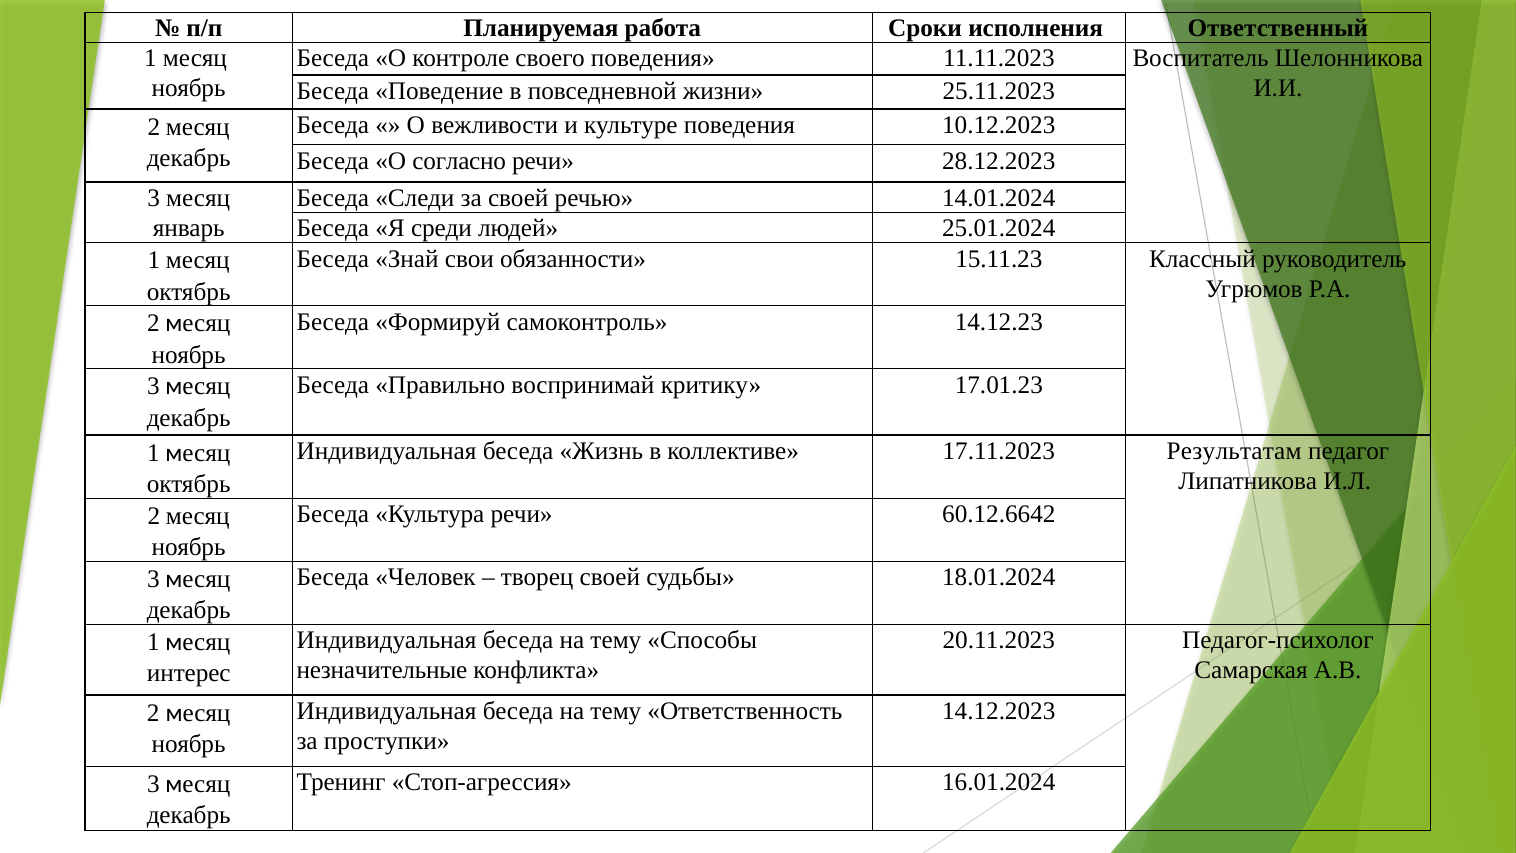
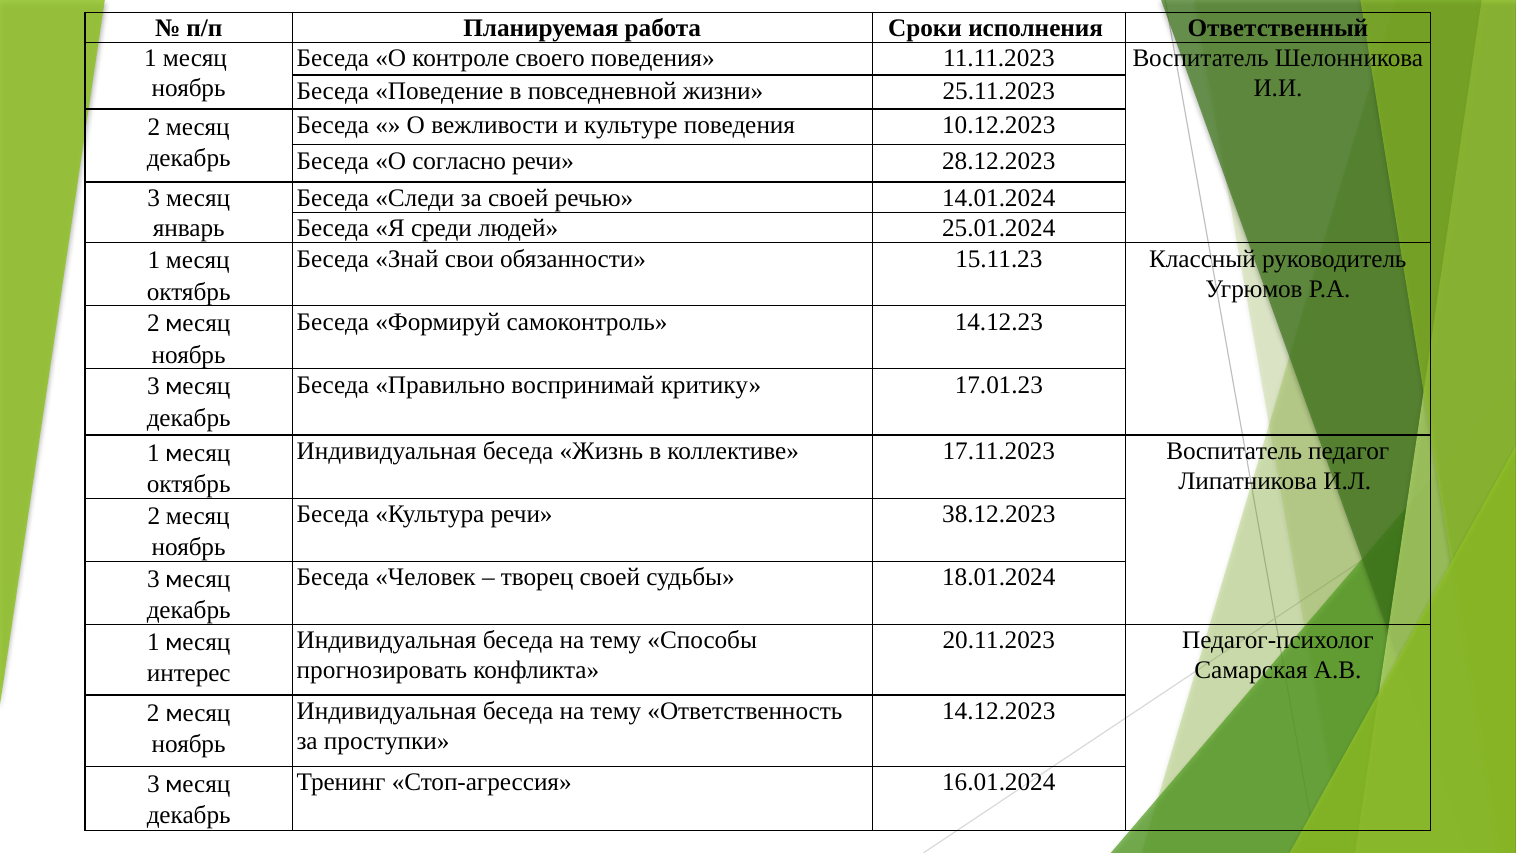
17.11.2023 Результатам: Результатам -> Воспитатель (1234, 451)
60.12.6642: 60.12.6642 -> 38.12.2023 (999, 514)
незначительные: незначительные -> прогнозировать (382, 670)
